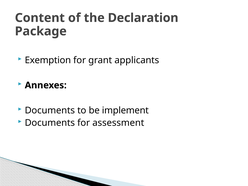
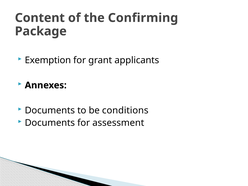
Declaration: Declaration -> Confirming (143, 18)
implement: implement -> conditions (125, 110)
